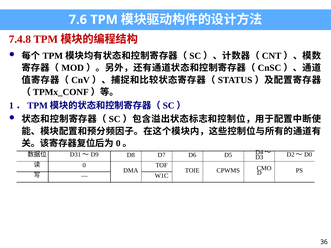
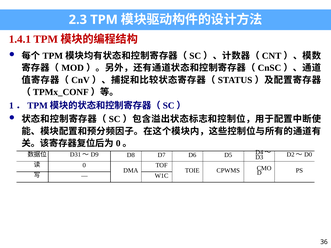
7.6: 7.6 -> 2.3 (78, 20)
7.4.8: 7.4.8 -> 1.4.1 (20, 39)
